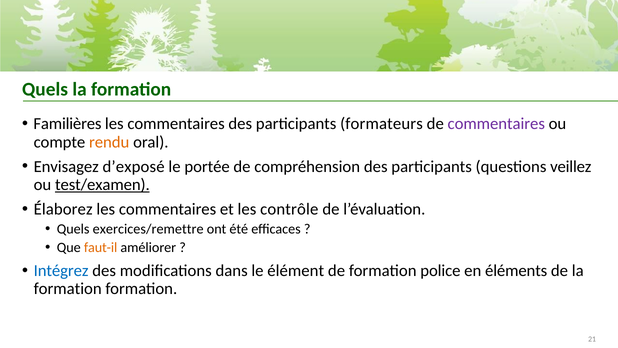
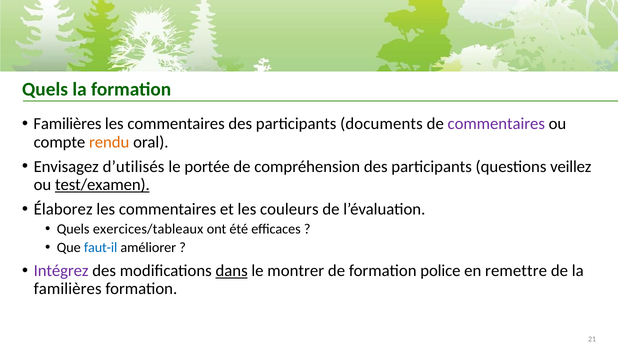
formateurs: formateurs -> documents (381, 124)
d’exposé: d’exposé -> d’utilisés (134, 166)
contrôle: contrôle -> couleurs (289, 209)
exercices/remettre: exercices/remettre -> exercices/tableaux (148, 229)
faut-il colour: orange -> blue (101, 247)
Intégrez colour: blue -> purple (61, 270)
dans underline: none -> present (232, 270)
élément: élément -> montrer (296, 270)
éléments: éléments -> remettre (516, 270)
formation: formation -> familières (68, 289)
